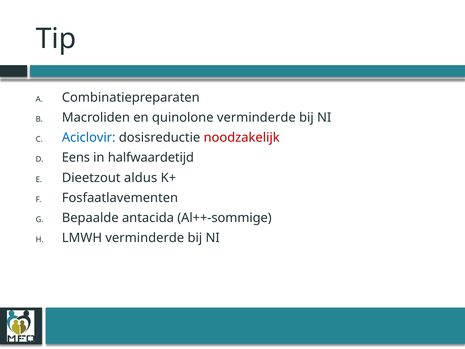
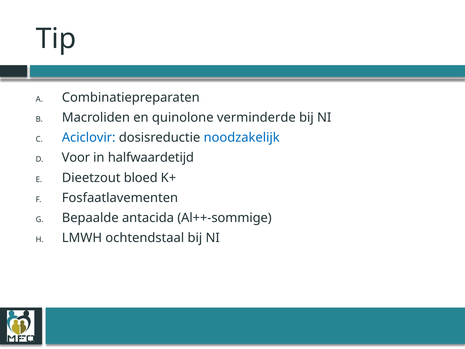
noodzakelijk colour: red -> blue (242, 138)
Eens: Eens -> Voor (76, 158)
aldus: aldus -> bloed (141, 178)
LMWH verminderde: verminderde -> ochtendstaal (145, 238)
